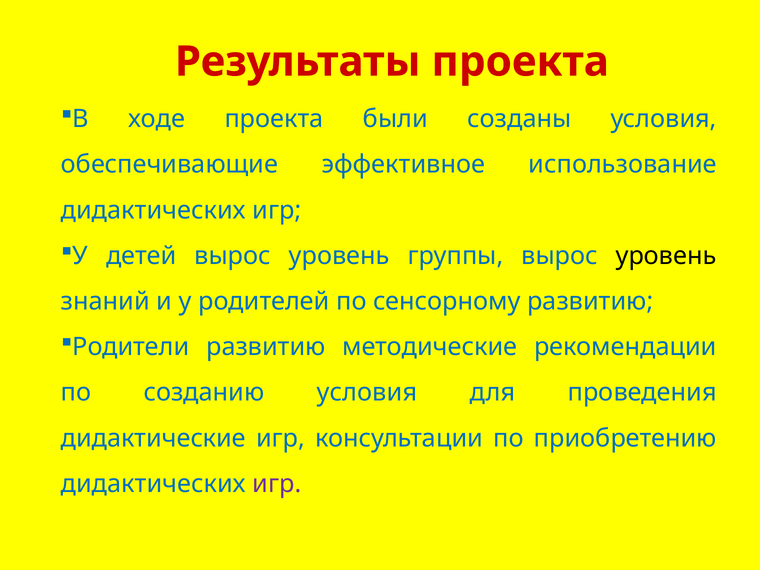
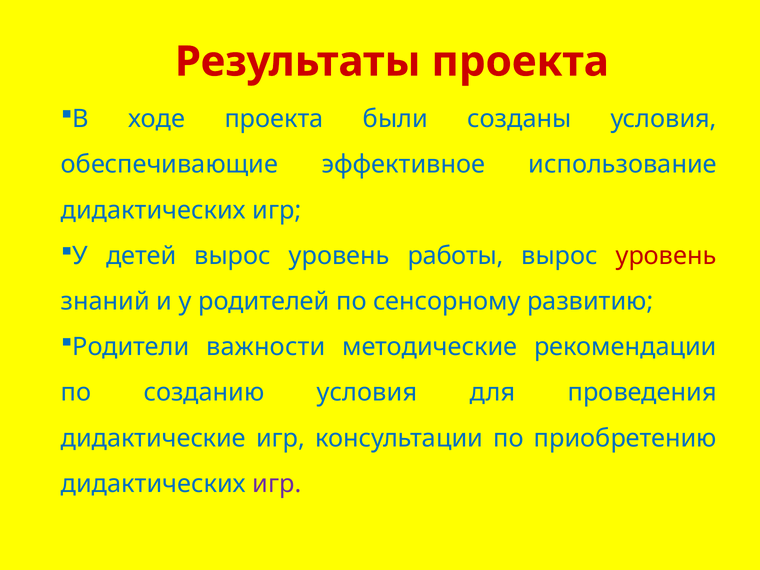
группы: группы -> работы (456, 256)
уровень colour: black -> red (666, 256)
Родители развитию: развитию -> важности (266, 347)
